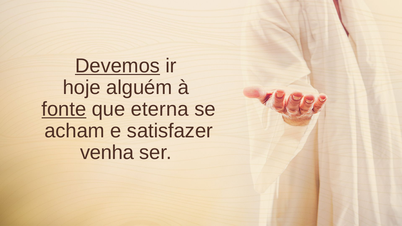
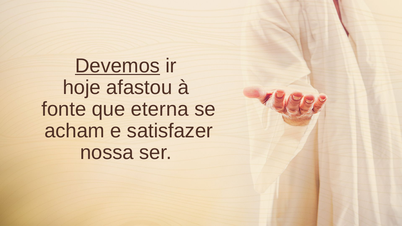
alguém: alguém -> afastou (139, 88)
fonte underline: present -> none (64, 109)
venha: venha -> nossa (107, 153)
